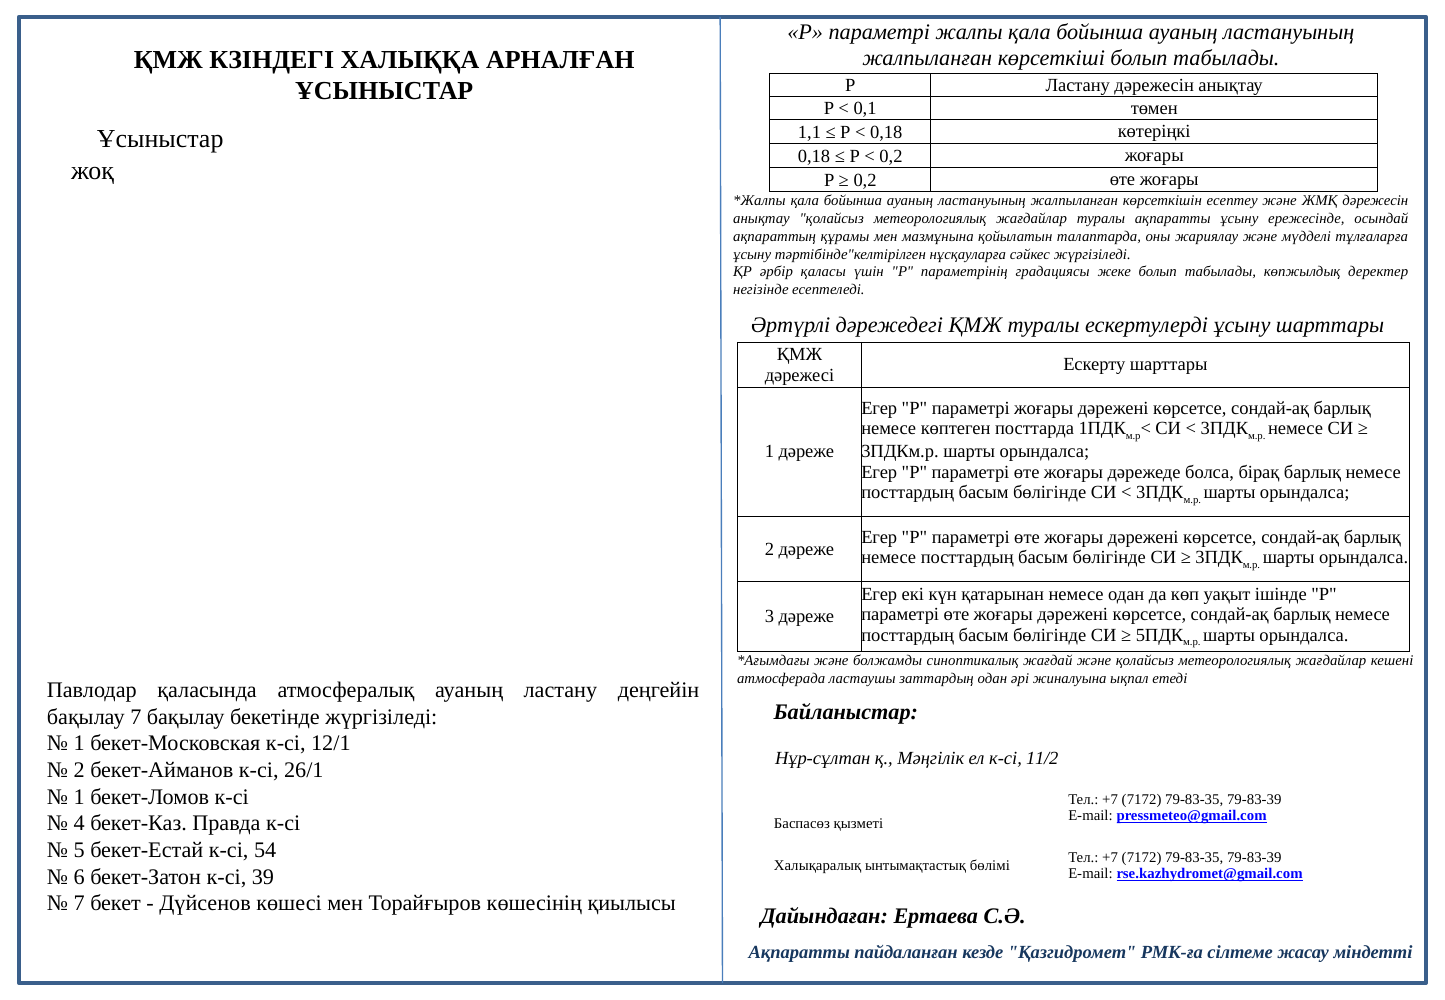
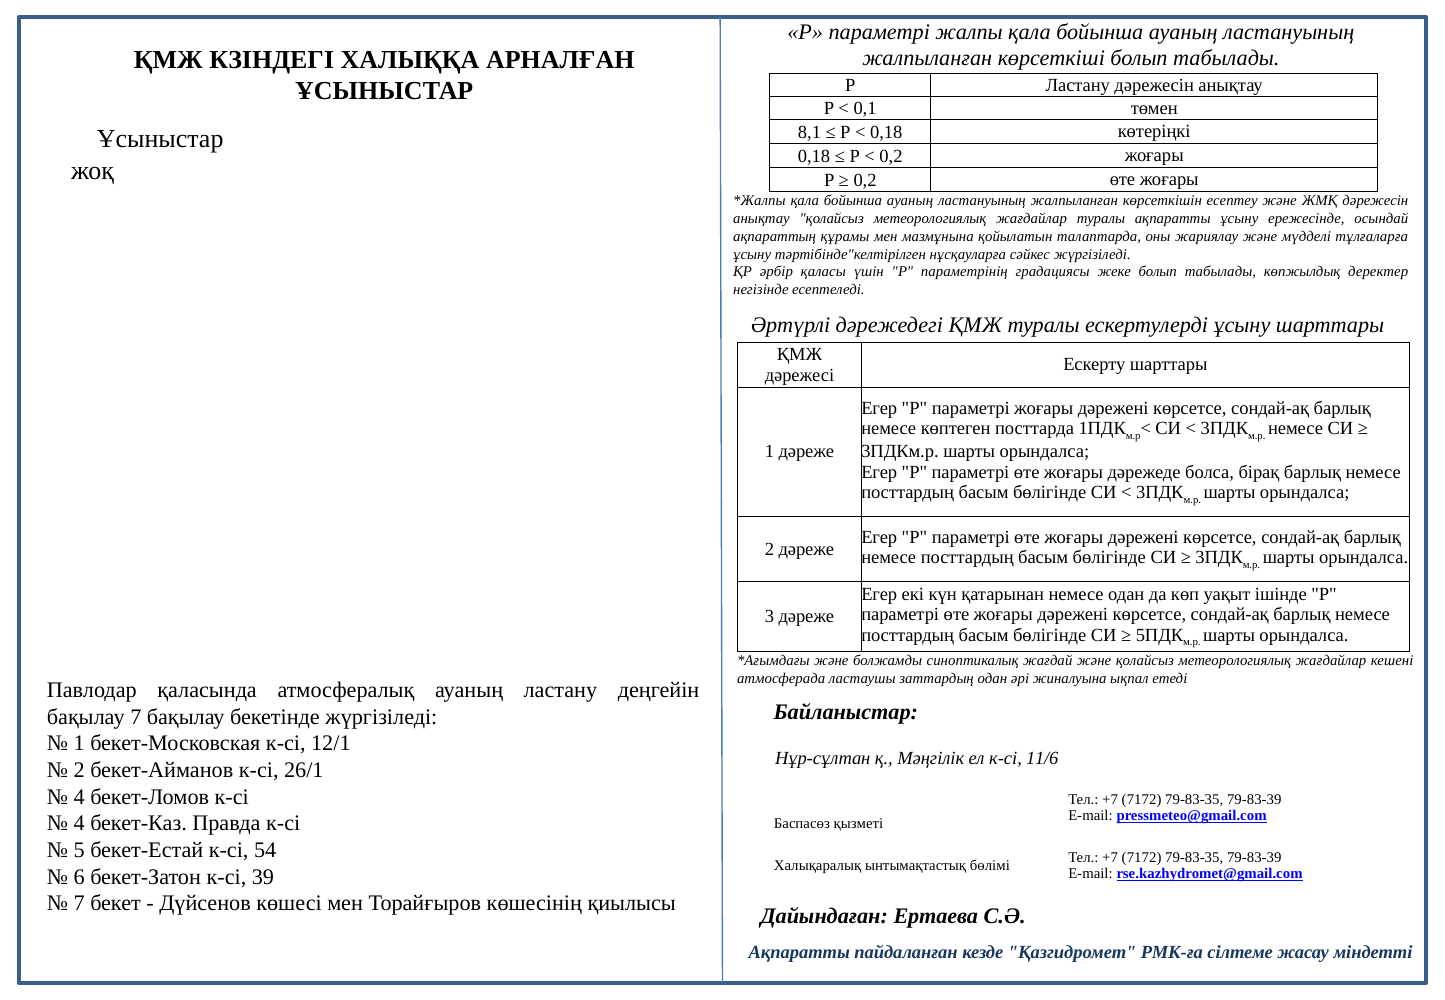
1,1: 1,1 -> 8,1 (810, 133)
11/2: 11/2 -> 11/6 (1042, 759)
1: 1 -> 4 (79, 797)
